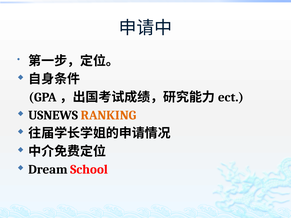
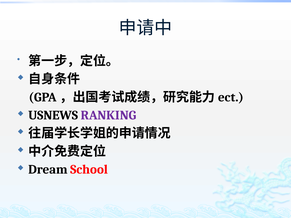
RANKING colour: orange -> purple (109, 115)
